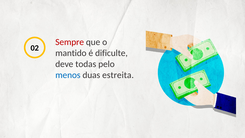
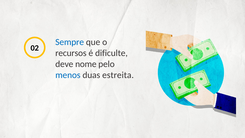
Sempre colour: red -> blue (70, 42)
mantido: mantido -> recursos (71, 53)
todas: todas -> nome (86, 64)
